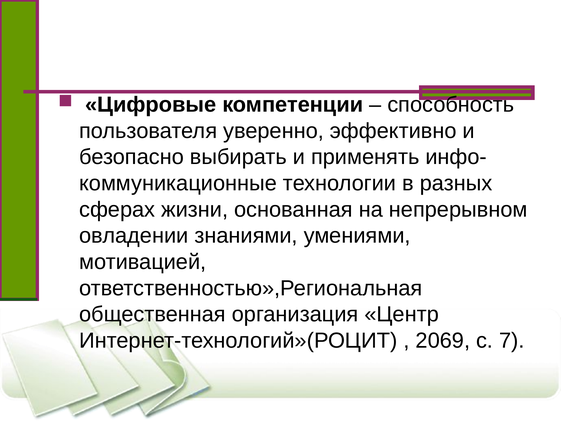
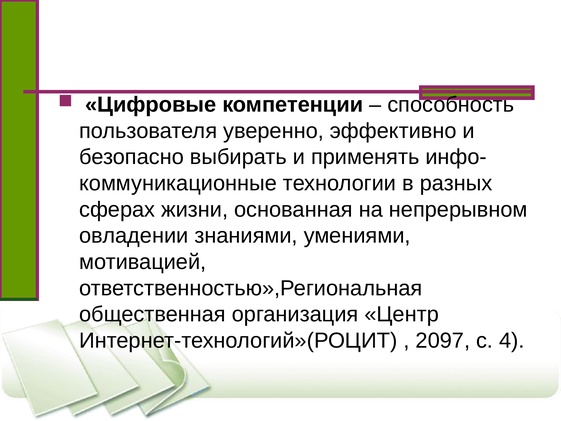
2069: 2069 -> 2097 (443, 340)
7: 7 -> 4 (512, 340)
